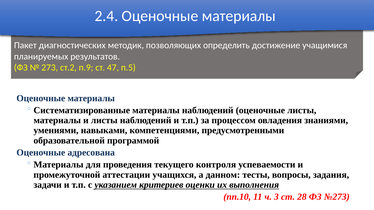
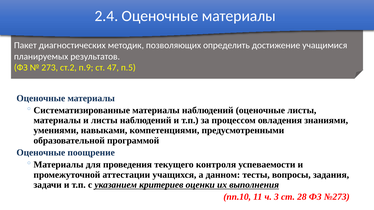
адресована: адресована -> поощрение (91, 153)
